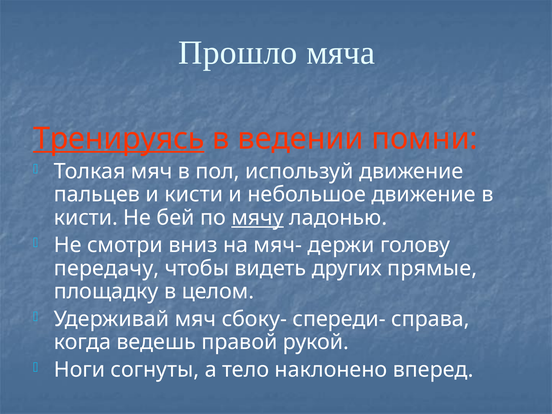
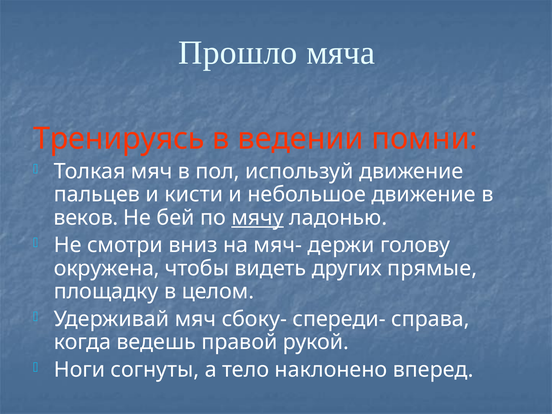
Тренируясь underline: present -> none (119, 139)
кисти: кисти -> веков (86, 218)
передачу: передачу -> окружена (107, 268)
